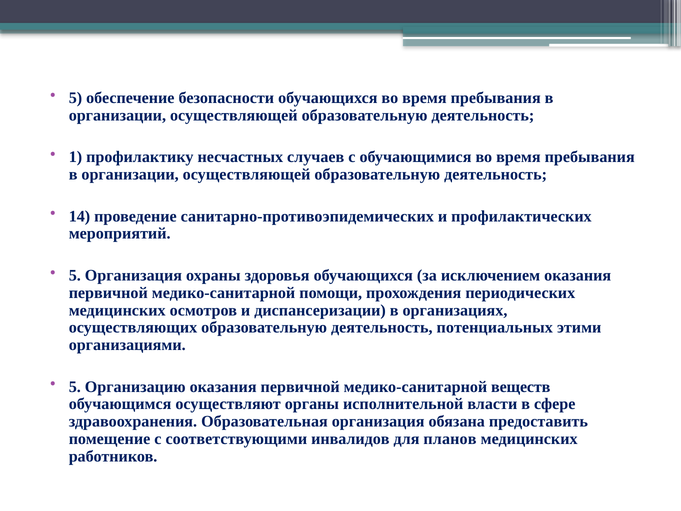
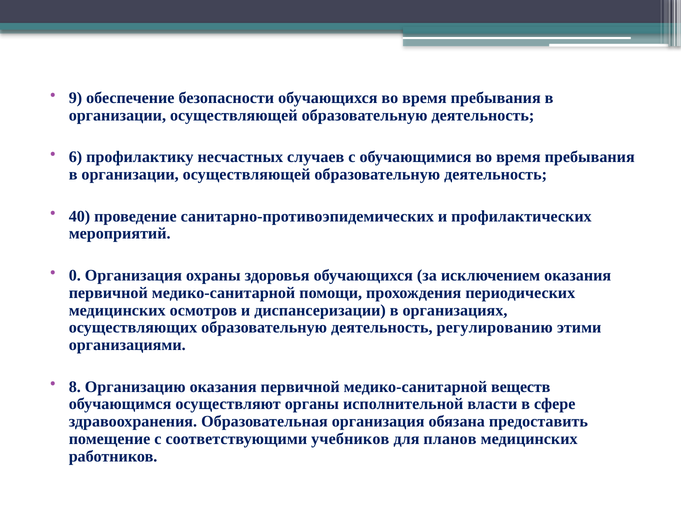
5: 5 -> 9 (75, 98)
1: 1 -> 6 (75, 157)
14: 14 -> 40 (79, 216)
5: 5 -> 0 (75, 275)
потенциальных: потенциальных -> регулированию (495, 327)
5: 5 -> 8 (75, 387)
инвалидов: инвалидов -> учебников (350, 439)
